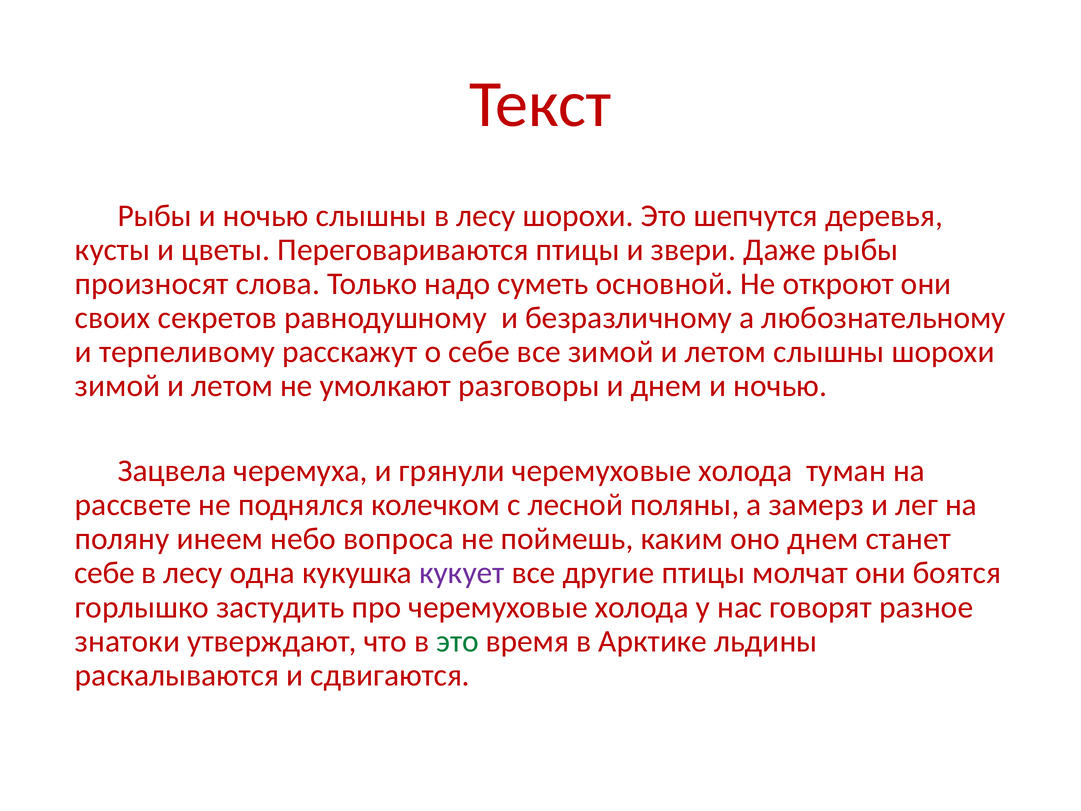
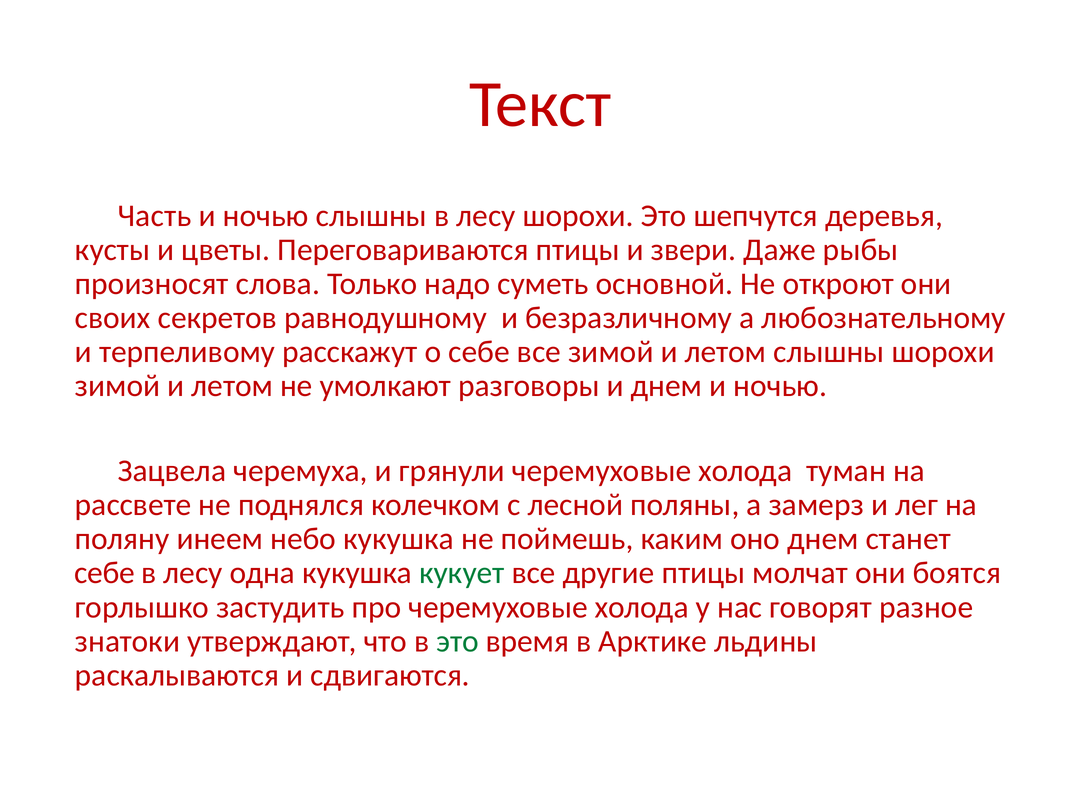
Рыбы: Рыбы -> Часть (155, 216)
небо вопроса: вопроса -> кукушка (399, 539)
кукует colour: purple -> green (462, 573)
